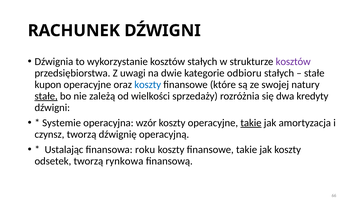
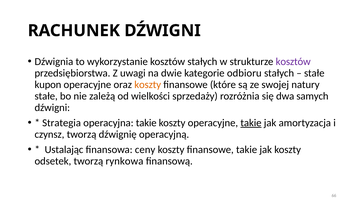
koszty colour: blue -> orange (148, 84)
stałe underline: present -> none (46, 96)
kredyty: kredyty -> samych (312, 96)
Systemie: Systemie -> Strategia (62, 123)
operacyjna wzór: wzór -> takie (146, 123)
roku: roku -> ceny (145, 149)
